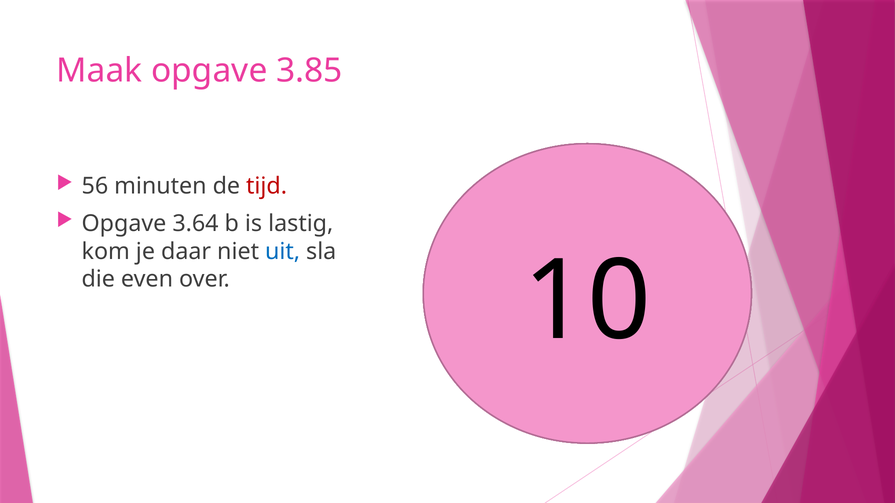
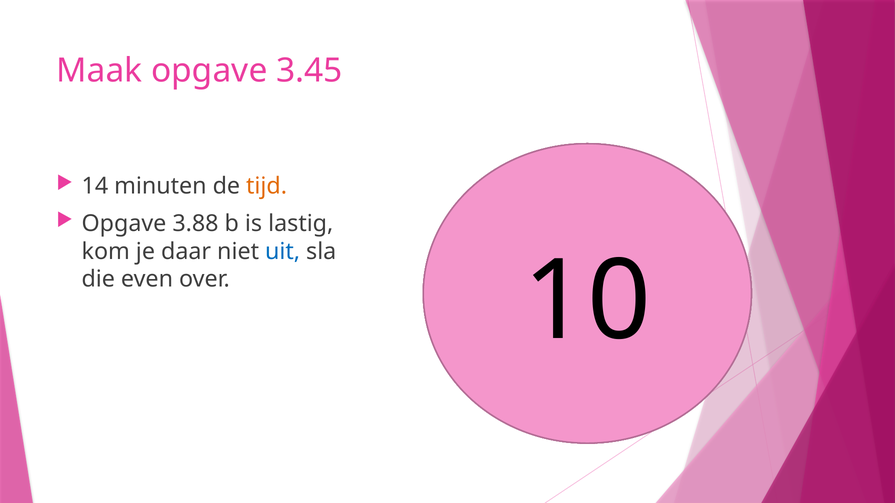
3.85: 3.85 -> 3.45 (309, 71)
56: 56 -> 14 (95, 186)
tijd colour: red -> orange (267, 186)
3.64: 3.64 -> 3.88 (196, 224)
